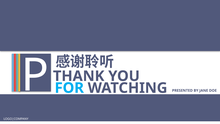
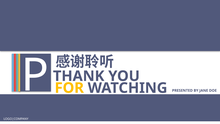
FOR colour: light blue -> yellow (69, 88)
